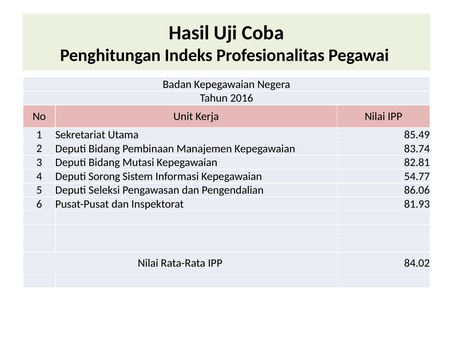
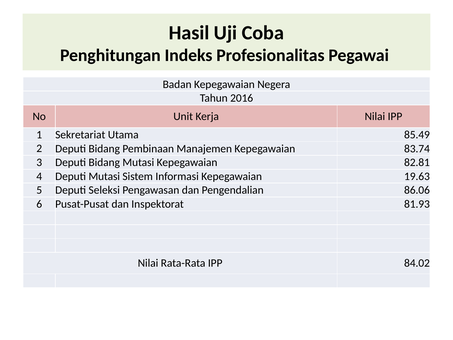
Deputi Sorong: Sorong -> Mutasi (104, 176)
54.77: 54.77 -> 19.63 (417, 176)
